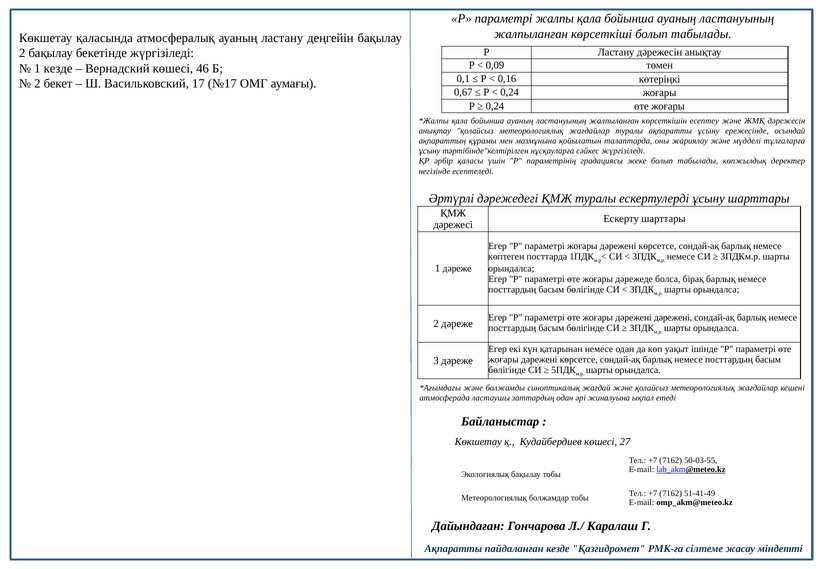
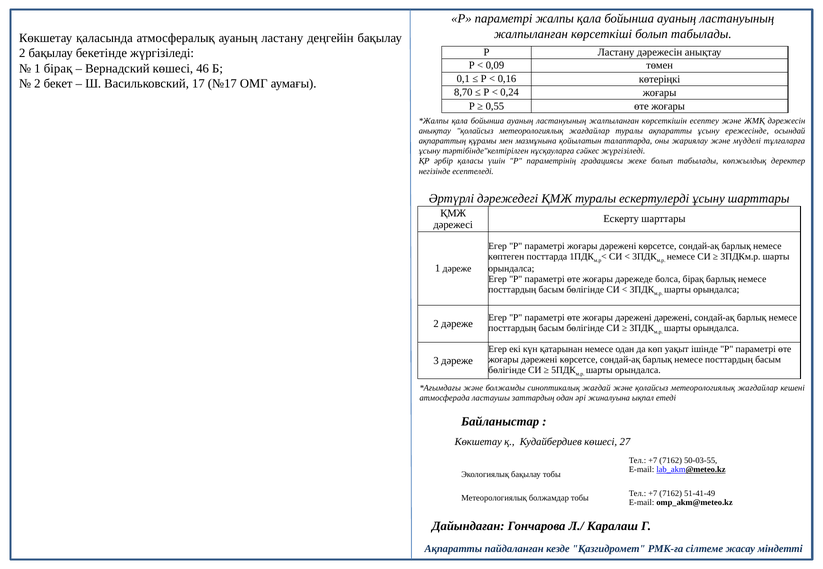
1 кезде: кезде -> бірақ (58, 68)
0,67: 0,67 -> 8,70 (463, 93)
0,24: 0,24 -> 0,55 (495, 106)
